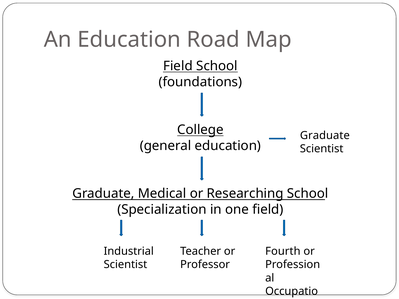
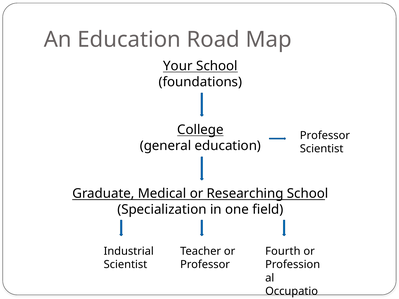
Field: Field -> Your (178, 66)
Graduate: Graduate -> Professor (325, 136)
